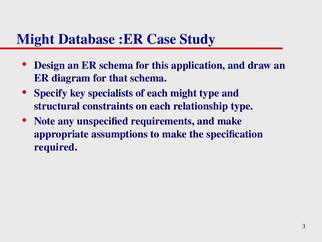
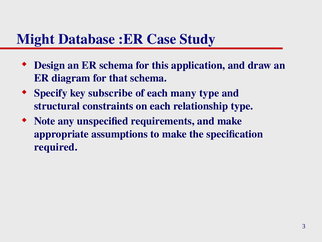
specialists: specialists -> subscribe (110, 93)
each might: might -> many (184, 93)
